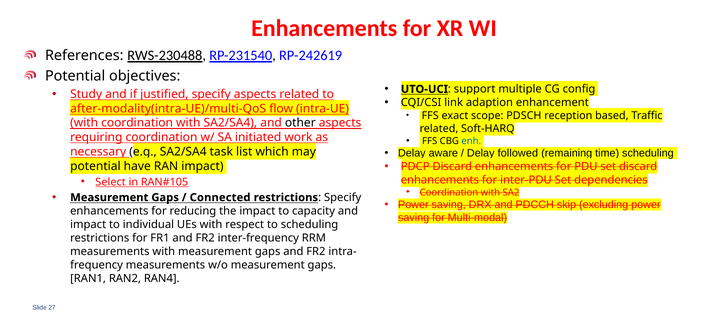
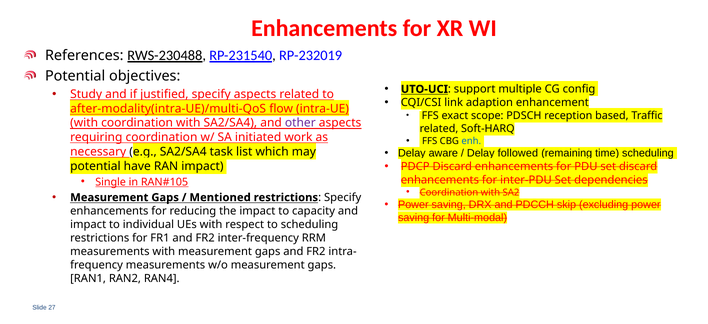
RP-242619: RP-242619 -> RP-232019 (311, 56)
other colour: black -> purple (300, 123)
Select: Select -> Single (111, 182)
Connected: Connected -> Mentioned (220, 197)
